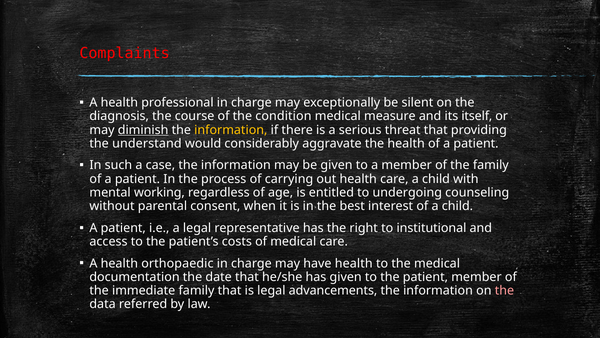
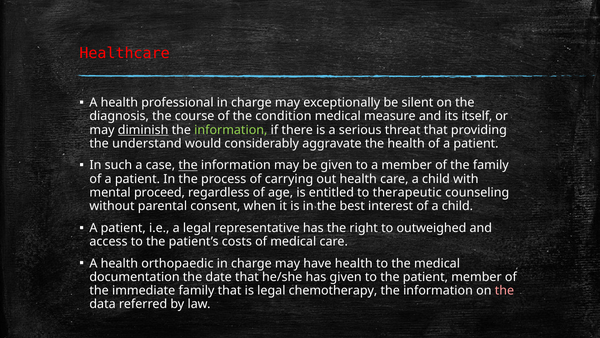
Complaints: Complaints -> Healthcare (125, 53)
information colour: yellow -> light green (231, 130)
the underline: none -> present (188, 165)
working: working -> proceed (159, 192)
undergoing: undergoing -> therapeutic (407, 192)
institutional: institutional -> outweighed (431, 228)
advancements: advancements -> chemotherapy (333, 290)
